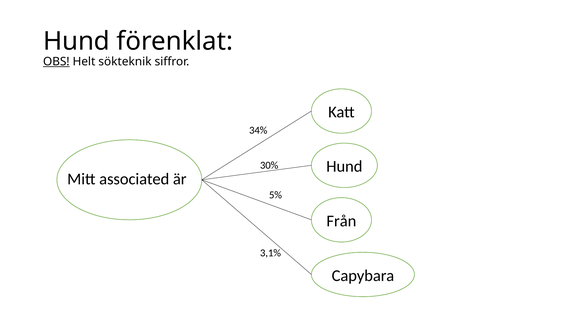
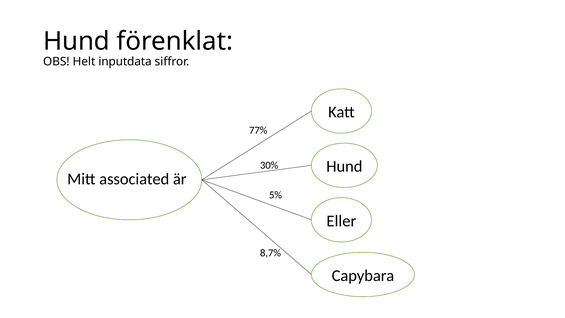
OBS underline: present -> none (56, 62)
sökteknik: sökteknik -> inputdata (125, 62)
34%: 34% -> 77% (258, 130)
Från: Från -> Eller (341, 221)
3,1%: 3,1% -> 8,7% (270, 253)
